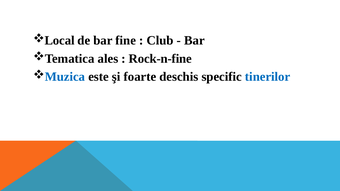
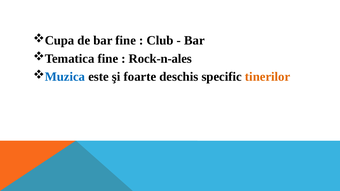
Local: Local -> Cupa (60, 41)
Tematica ales: ales -> fine (108, 59)
Rock-n-fine: Rock-n-fine -> Rock-n-ales (160, 59)
tinerilor colour: blue -> orange (268, 77)
